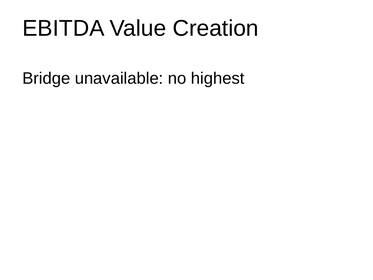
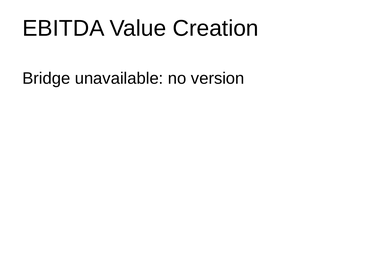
highest: highest -> version (218, 78)
